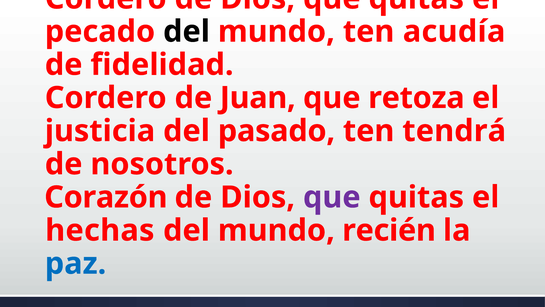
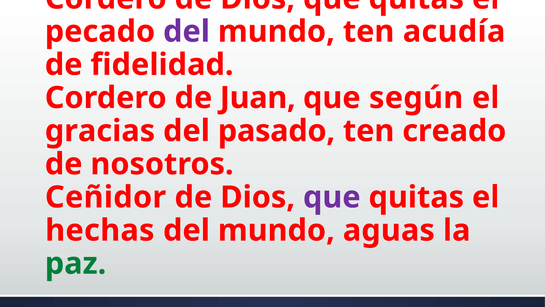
del colour: black -> purple (186, 32)
retoza: retoza -> según (416, 98)
justicia: justicia -> gracias (100, 131)
tendrá: tendrá -> creado (454, 131)
Corazón: Corazón -> Ceñidor (106, 197)
recién: recién -> aguas (389, 230)
paz colour: blue -> green (76, 263)
